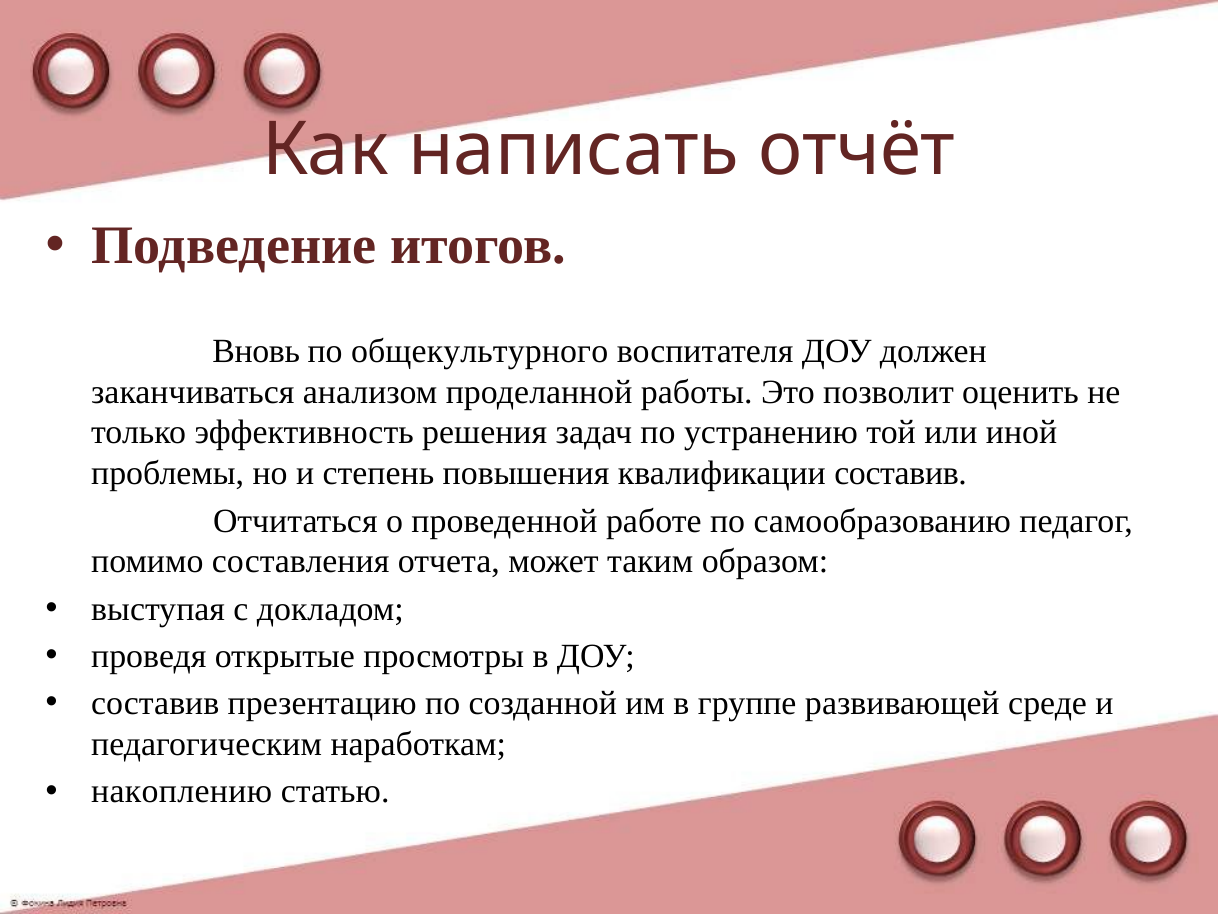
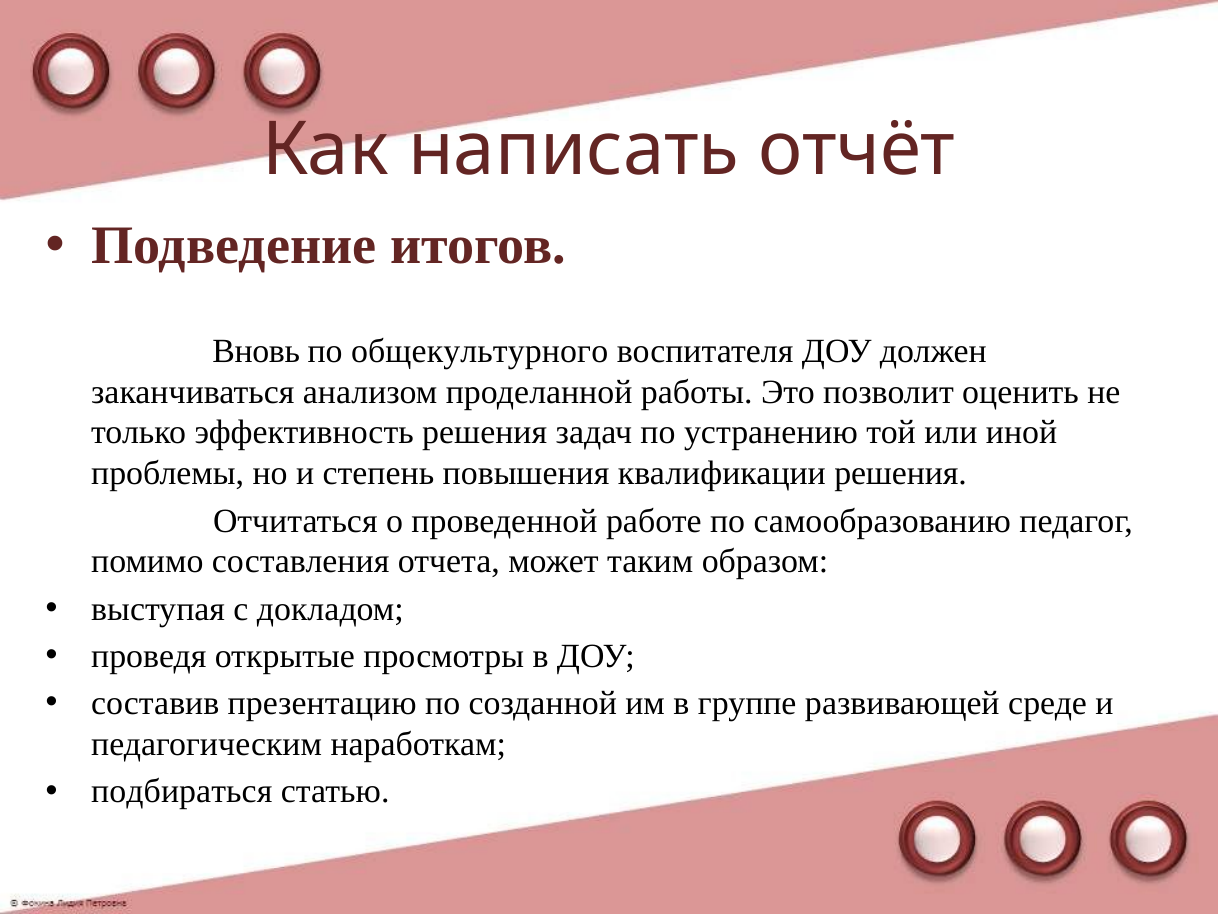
квалификации составив: составив -> решения (901, 473)
накоплению: накоплению -> подбираться (182, 791)
